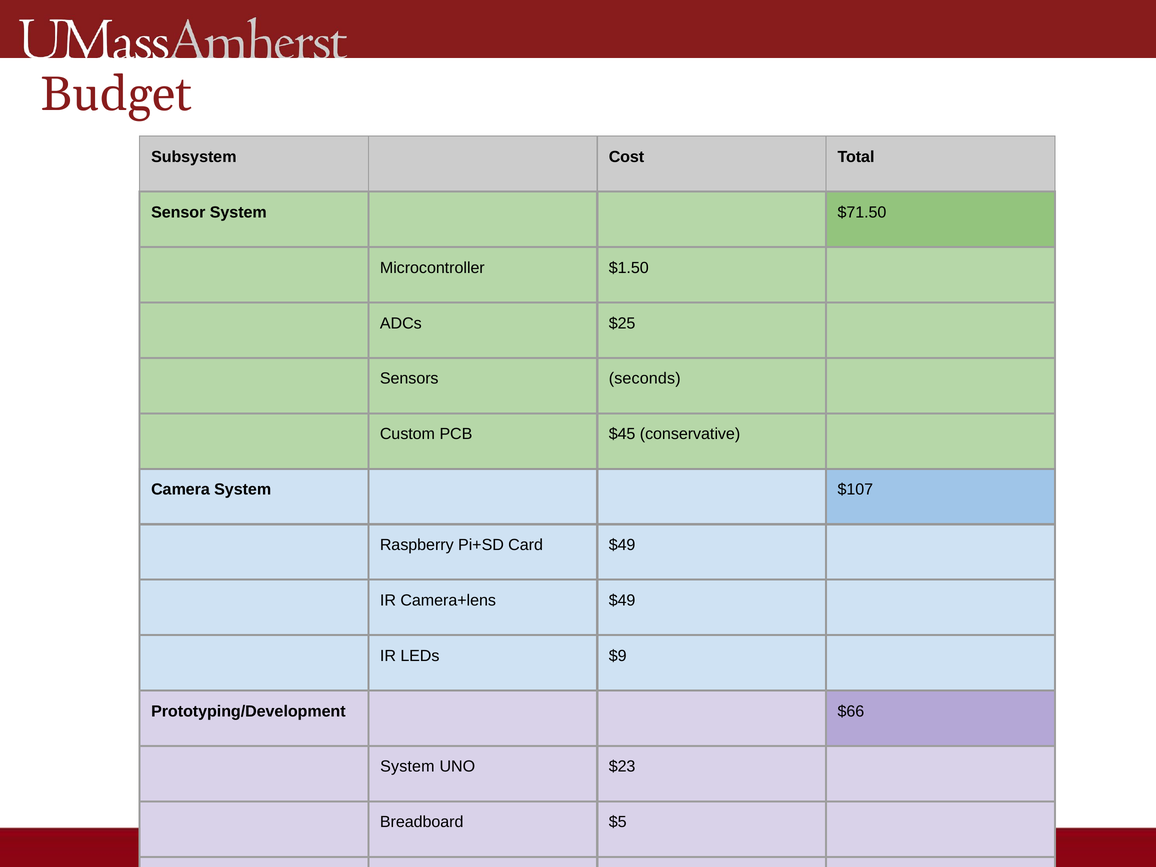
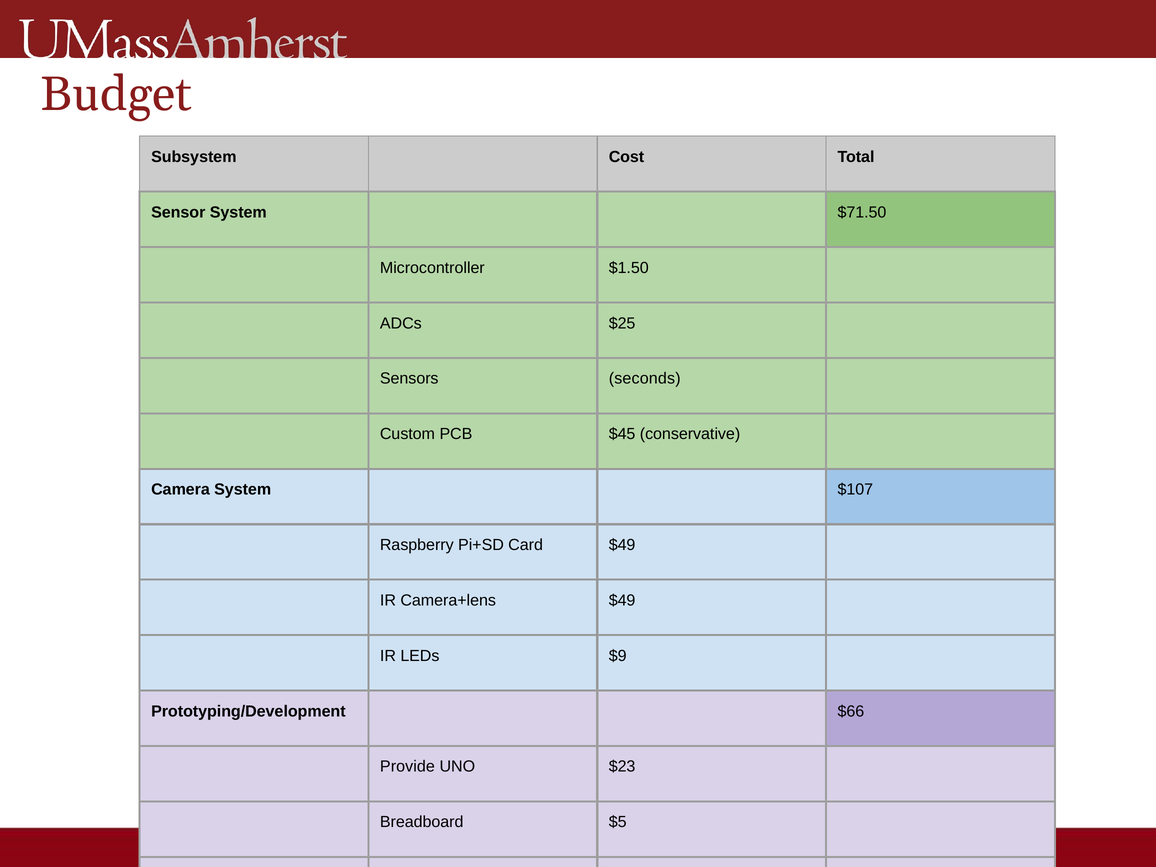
System: System -> Provide (407, 767)
